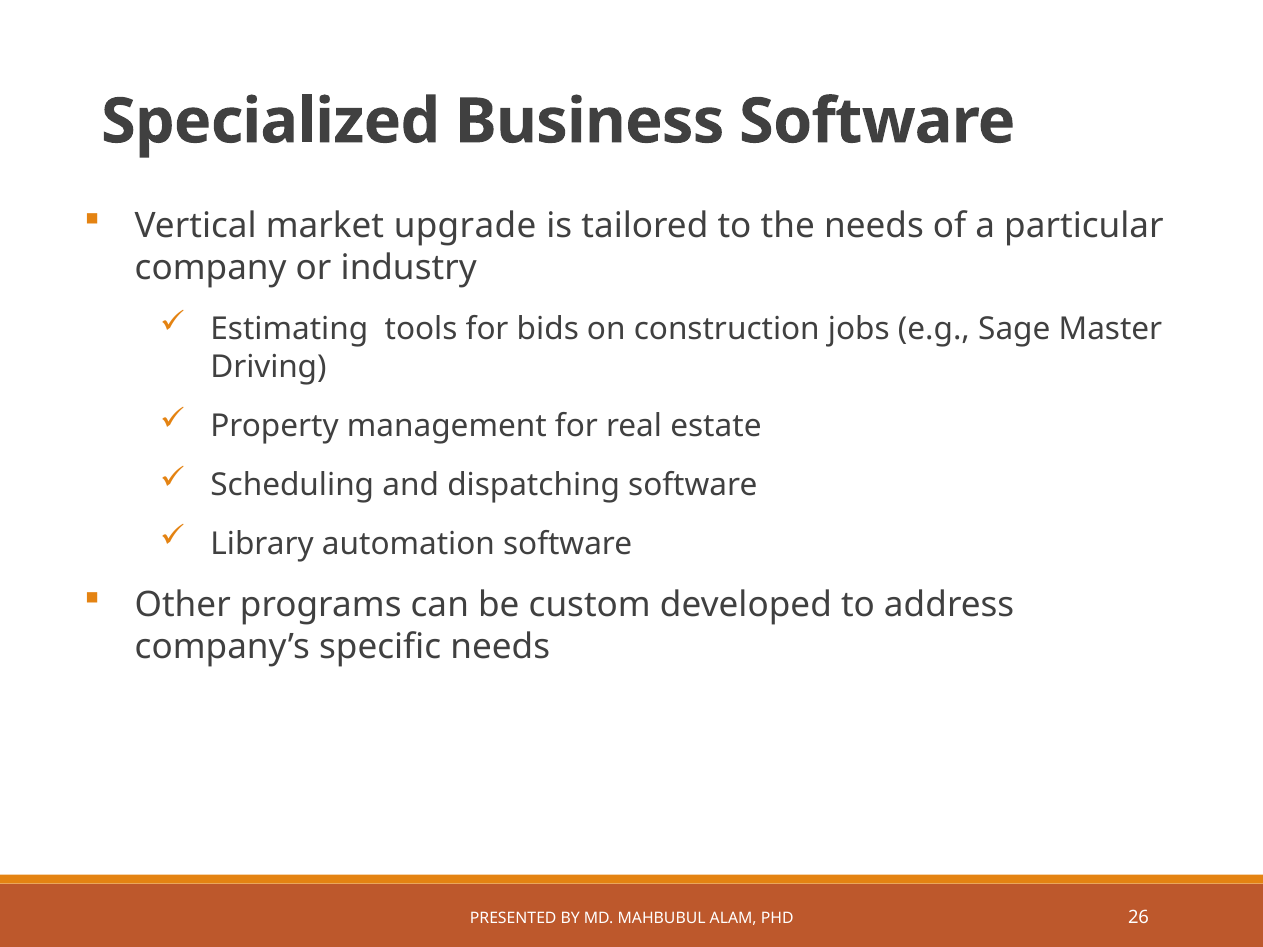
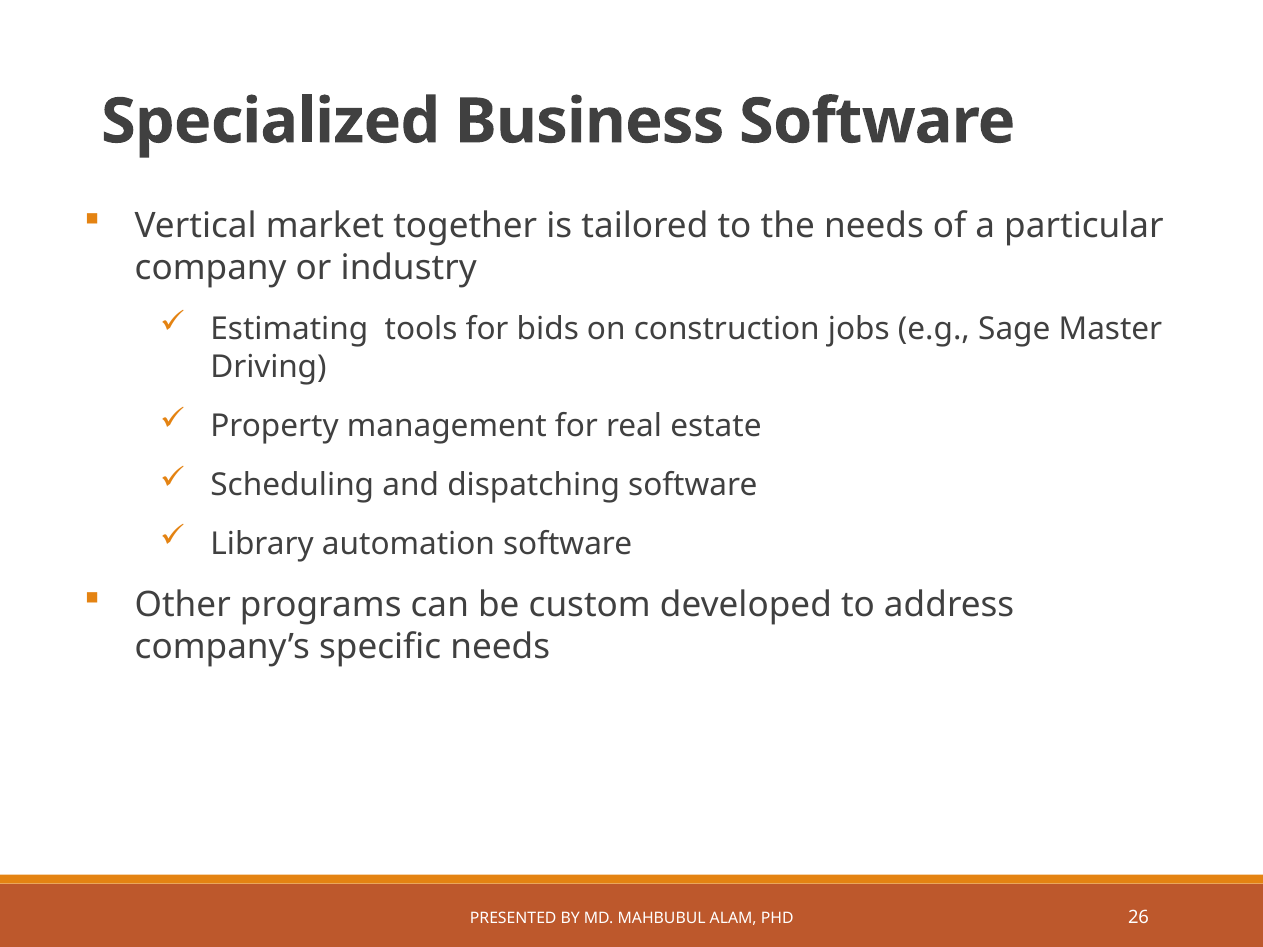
upgrade: upgrade -> together (465, 226)
